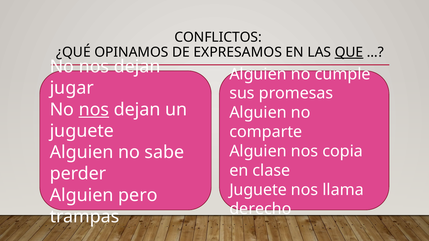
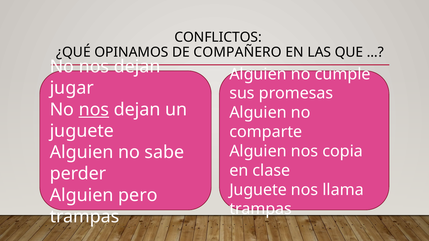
EXPRESAMOS: EXPRESAMOS -> COMPAÑERO (238, 52)
QUE underline: present -> none (349, 52)
derecho: derecho -> trampas (261, 209)
